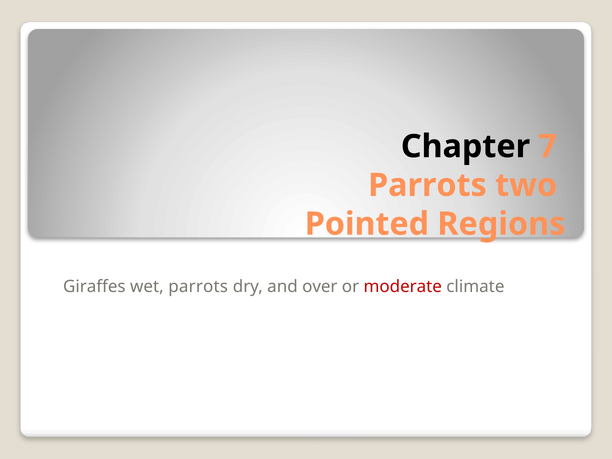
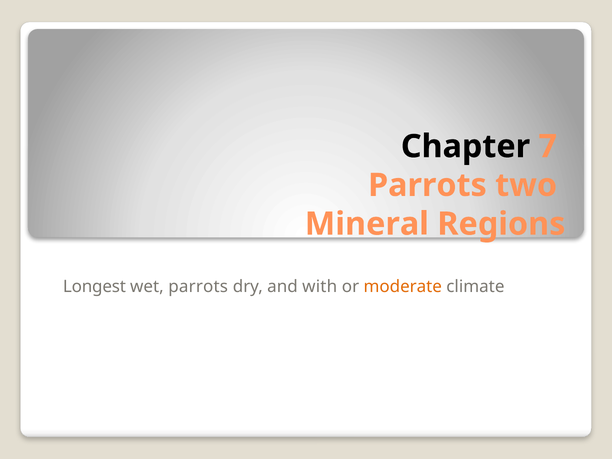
Pointed: Pointed -> Mineral (367, 224)
Giraffes: Giraffes -> Longest (94, 287)
over: over -> with (320, 287)
moderate colour: red -> orange (403, 287)
